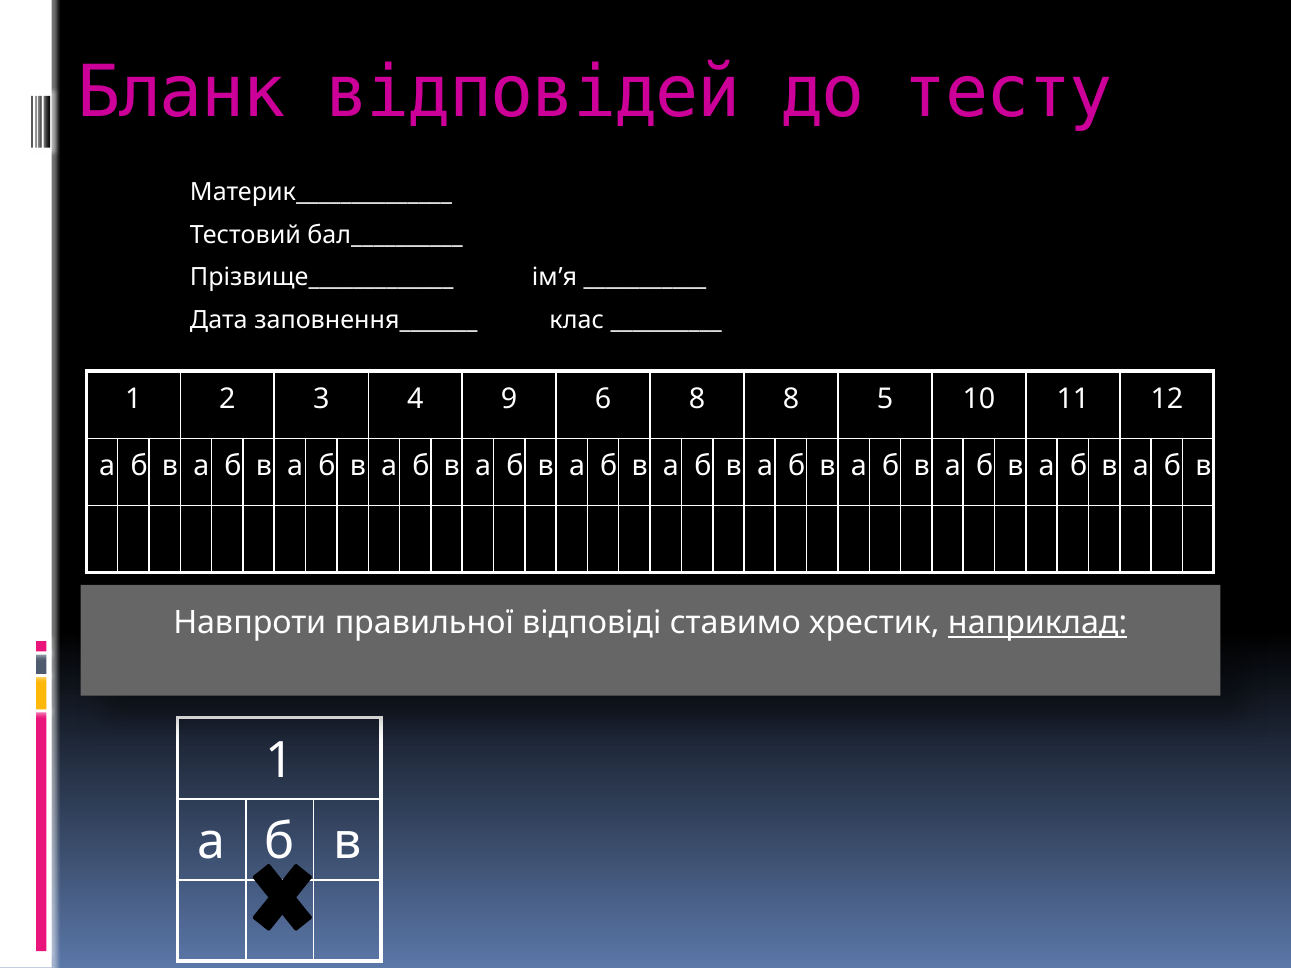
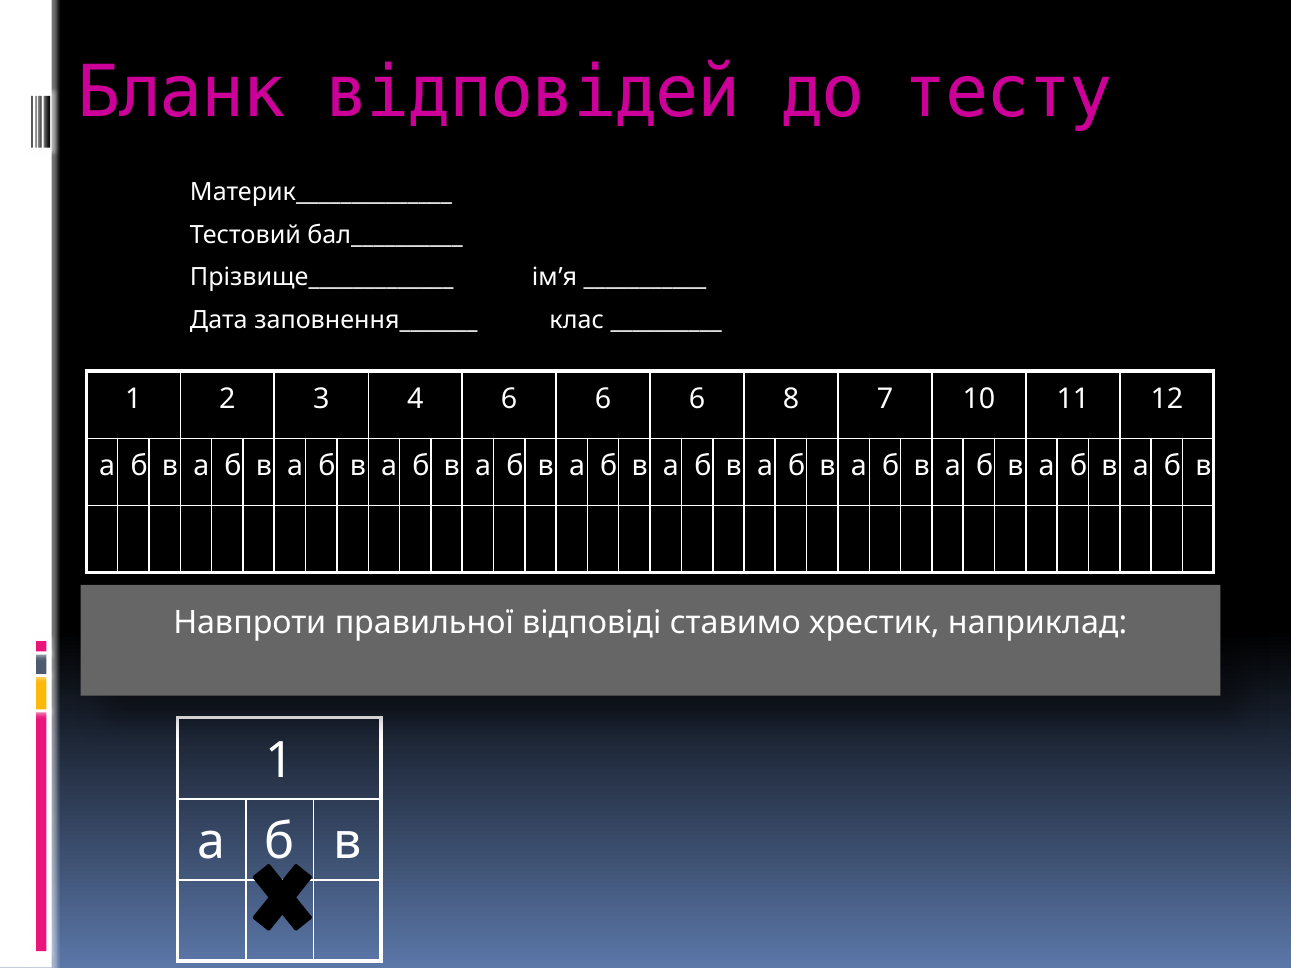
4 9: 9 -> 6 (509, 399)
8: 8 -> 6 (697, 399)
5: 5 -> 7 (885, 399)
наприклад underline: present -> none (1038, 623)
